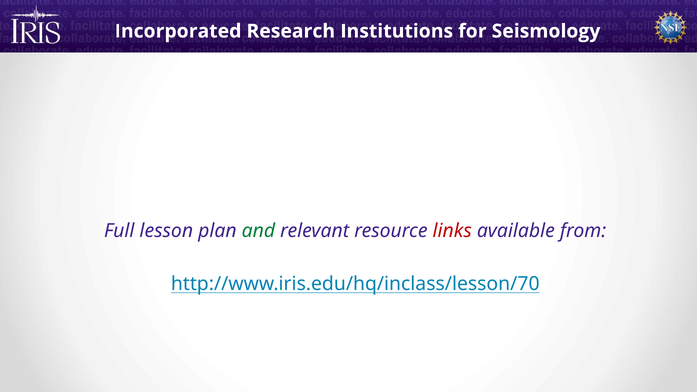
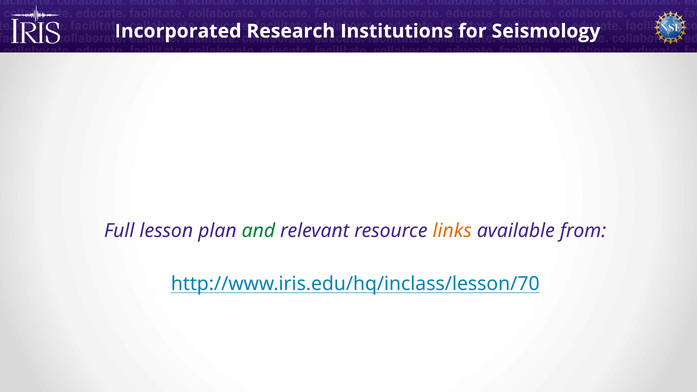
links colour: red -> orange (452, 231)
